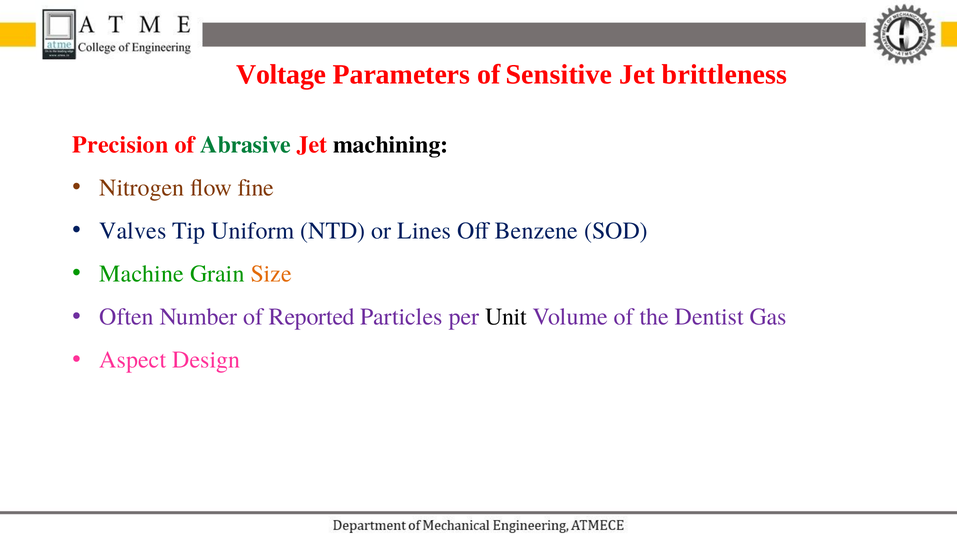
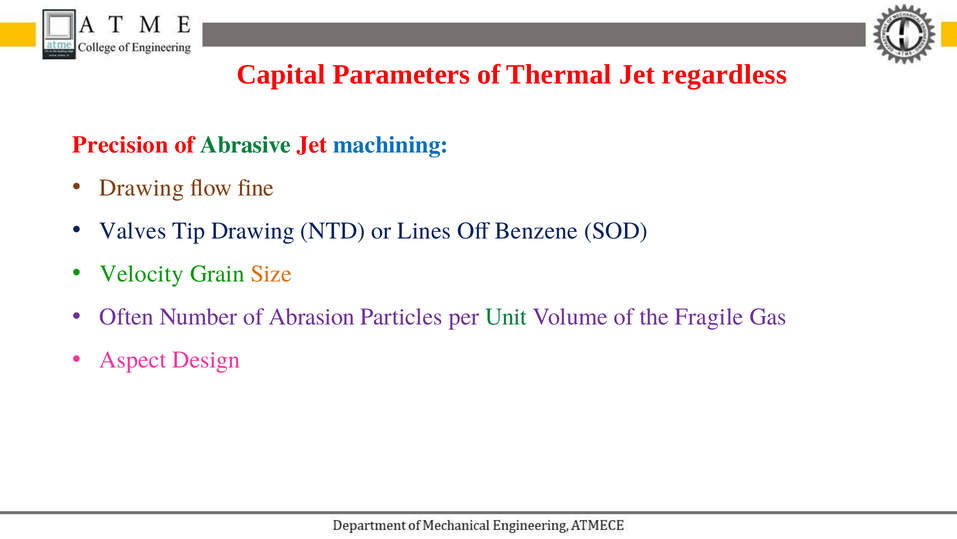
Voltage: Voltage -> Capital (281, 74)
Sensitive: Sensitive -> Thermal (559, 74)
brittleness: brittleness -> regardless (724, 74)
machining colour: black -> blue (391, 145)
Nitrogen: Nitrogen -> Drawing (142, 188)
Tip Uniform: Uniform -> Drawing (253, 231)
Machine: Machine -> Velocity (142, 274)
Reported: Reported -> Abrasion (312, 317)
Unit colour: black -> green (506, 317)
Dentist: Dentist -> Fragile (709, 317)
